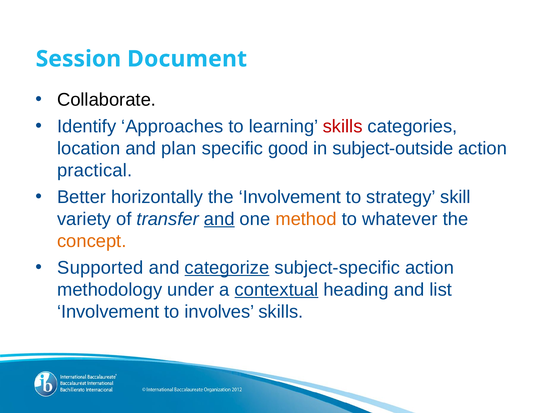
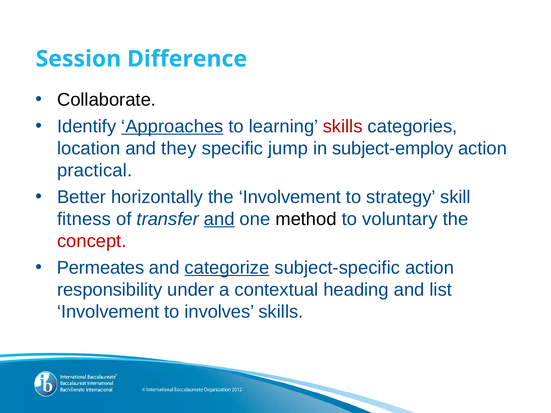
Document: Document -> Difference (187, 59)
Approaches underline: none -> present (172, 126)
plan: plan -> they (179, 148)
good: good -> jump (288, 148)
subject-outside: subject-outside -> subject-employ (393, 148)
variety: variety -> fitness (84, 219)
method colour: orange -> black (306, 219)
whatever: whatever -> voluntary (400, 219)
concept colour: orange -> red (92, 241)
Supported: Supported -> Permeates (101, 268)
methodology: methodology -> responsibility (110, 290)
contextual underline: present -> none (276, 290)
